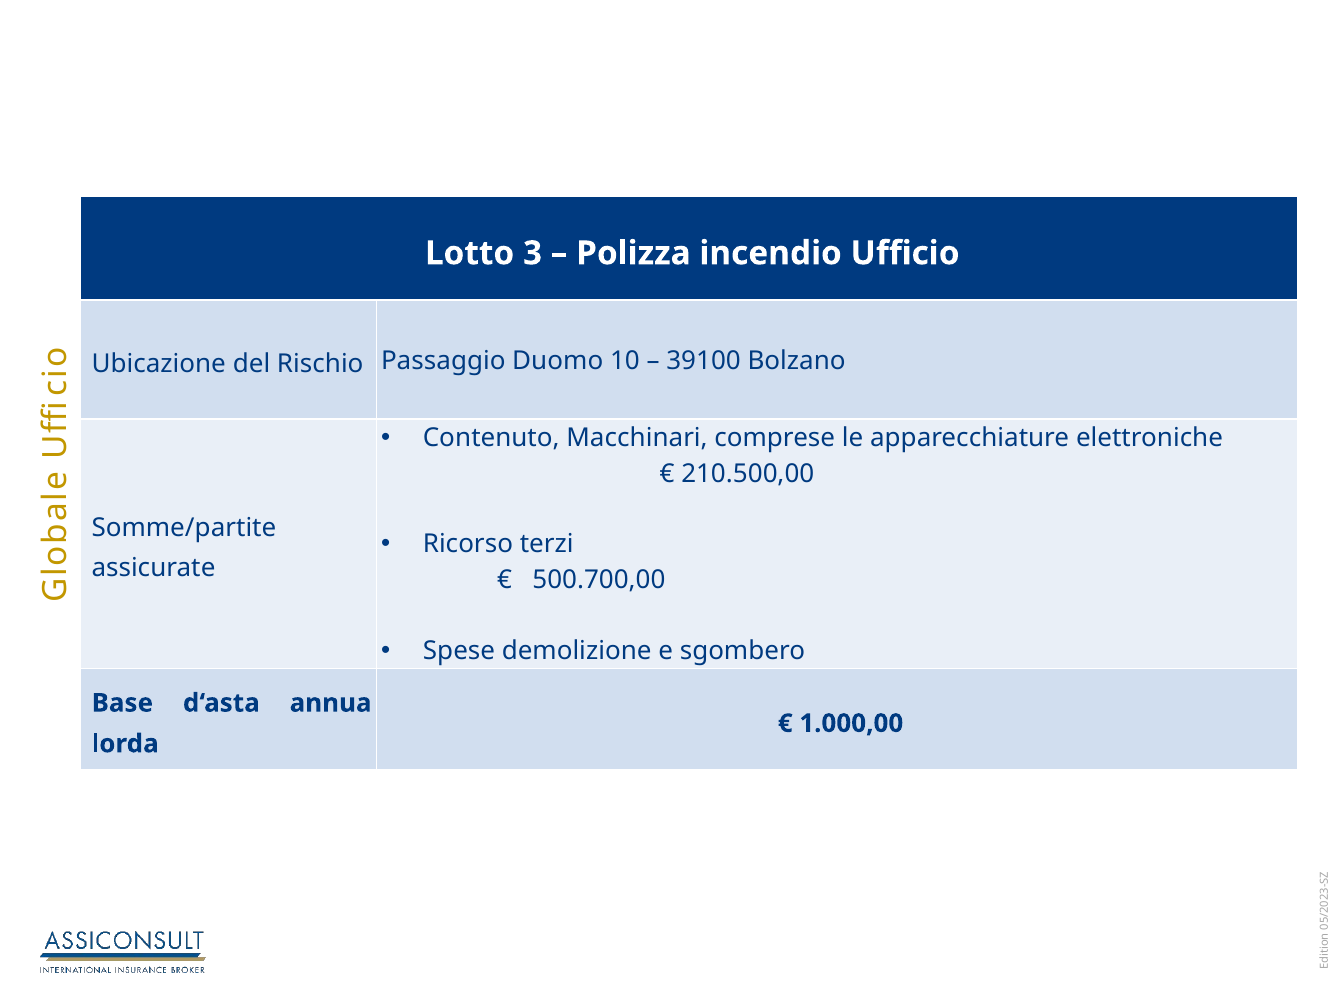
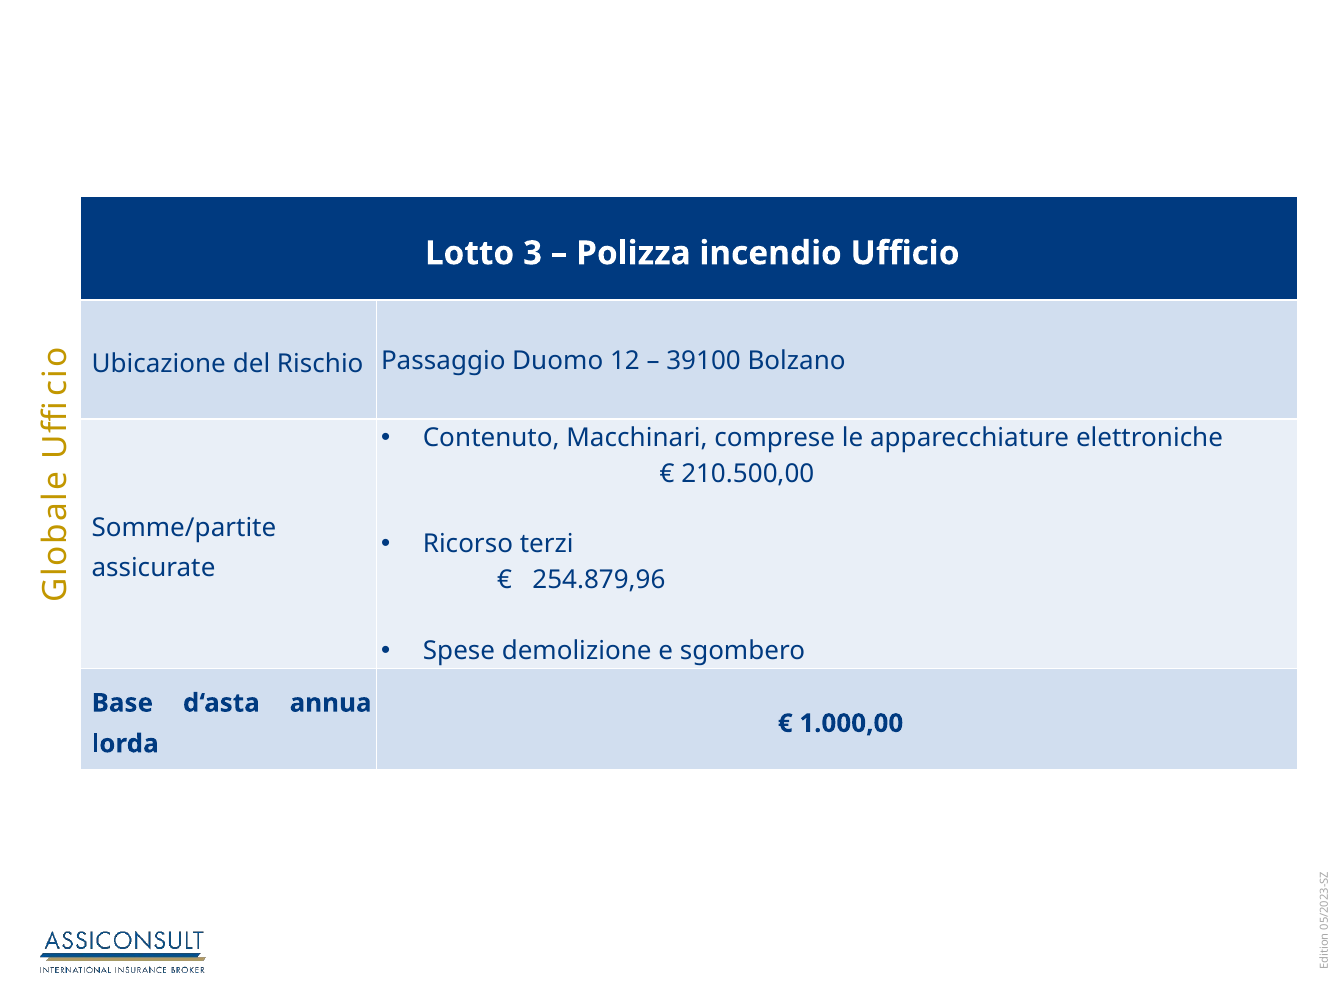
Duomo 10: 10 -> 12 (625, 361)
500.700,00: 500.700,00 -> 254.879,96 (599, 580)
